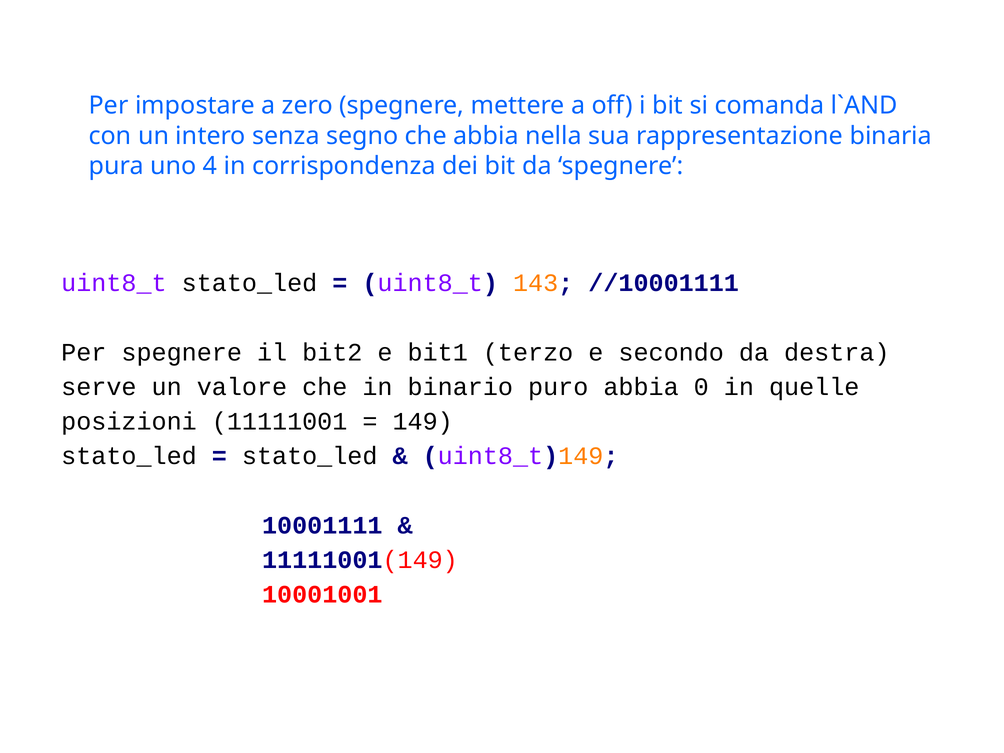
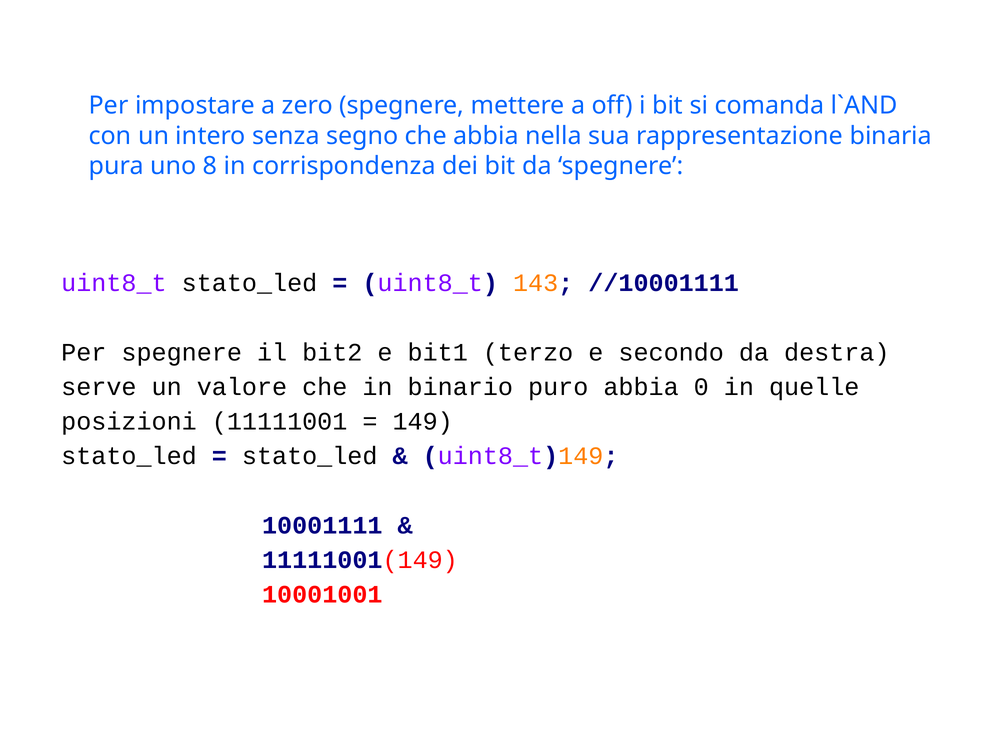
4: 4 -> 8 (210, 166)
